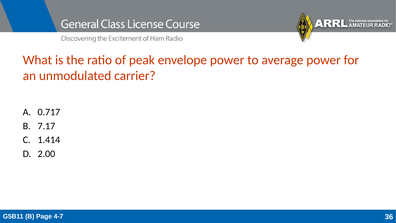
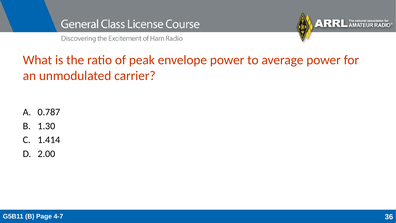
0.717: 0.717 -> 0.787 (49, 112)
7.17: 7.17 -> 1.30 (46, 126)
